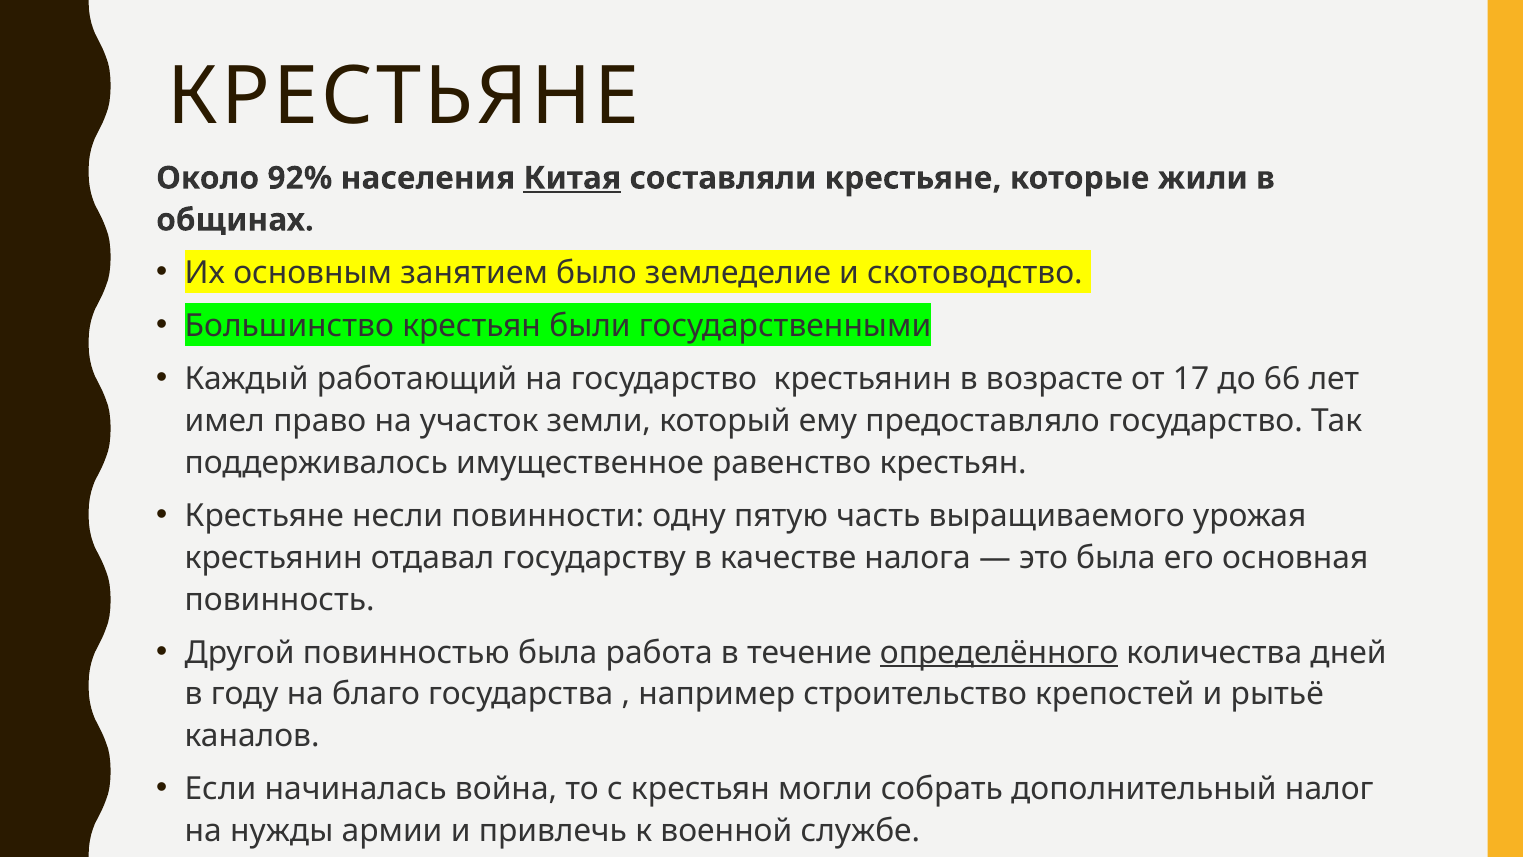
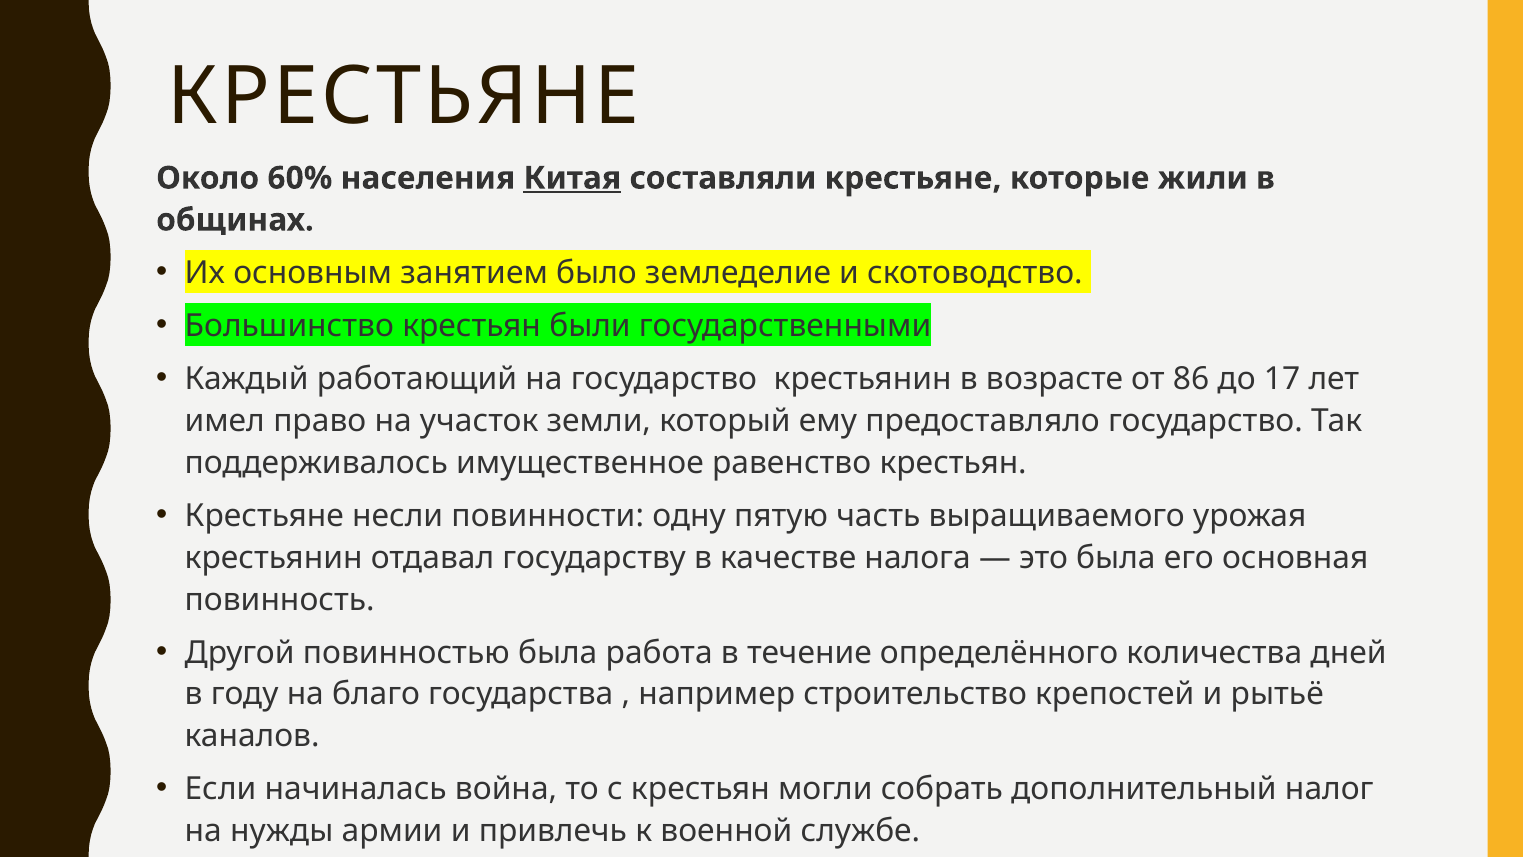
92%: 92% -> 60% (300, 178)
17: 17 -> 86 (1191, 379)
66: 66 -> 17 (1282, 379)
определённого underline: present -> none (999, 652)
